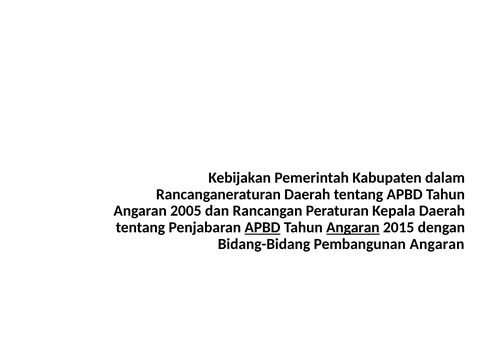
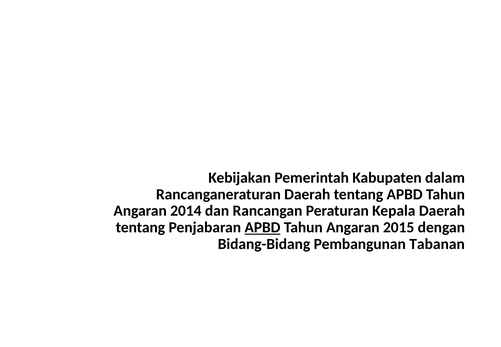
2005: 2005 -> 2014 (186, 211)
Angaran underline: present -> none (353, 227)
Pembangunan Angaran: Angaran -> Tabanan (437, 244)
